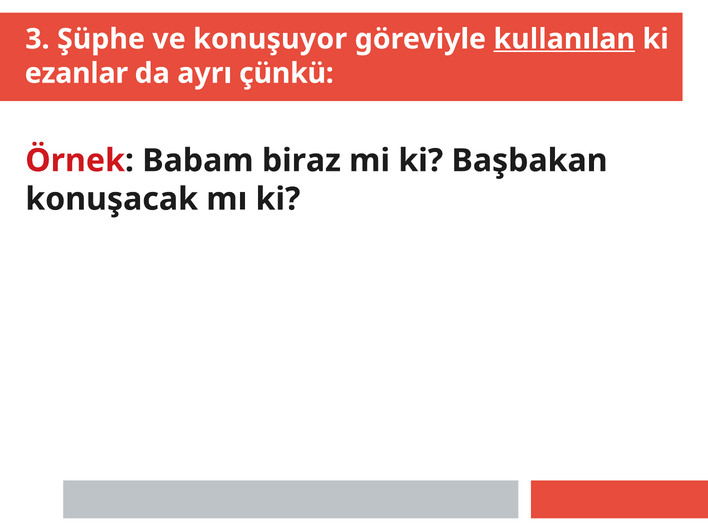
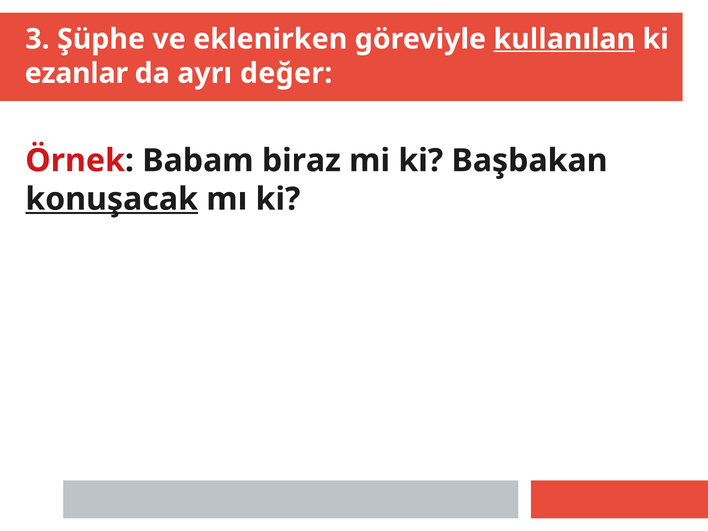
konuşuyor: konuşuyor -> eklenirken (270, 39)
çünkü: çünkü -> değer (286, 73)
konuşacak underline: none -> present (112, 199)
